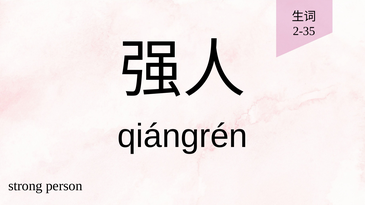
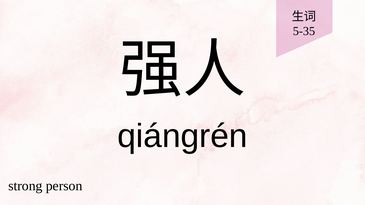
2-35: 2-35 -> 5-35 (304, 31)
